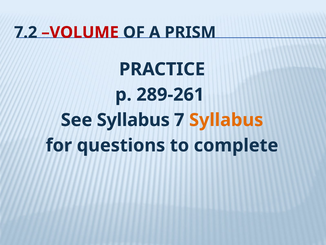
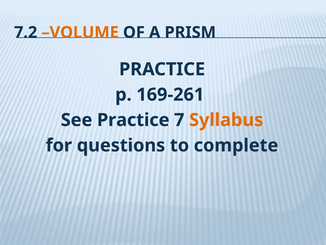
VOLUME colour: red -> orange (80, 32)
289-261: 289-261 -> 169-261 (170, 94)
See Syllabus: Syllabus -> Practice (133, 120)
